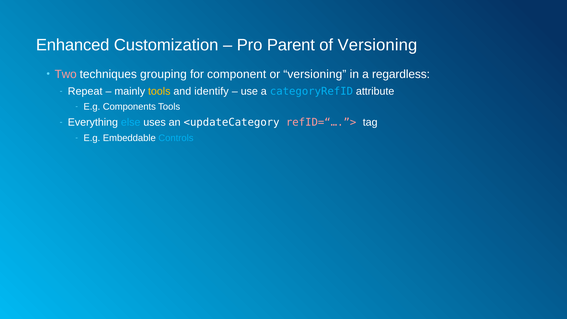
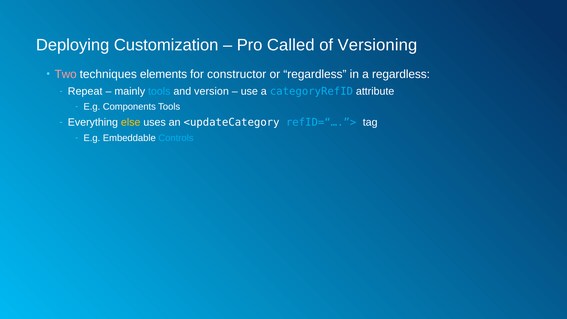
Enhanced: Enhanced -> Deploying (73, 45)
Parent: Parent -> Called (291, 45)
grouping: grouping -> elements (164, 74)
component: component -> constructor (237, 74)
or versioning: versioning -> regardless (315, 74)
tools colour: yellow -> light blue (159, 91)
identify: identify -> version (211, 91)
else colour: light blue -> yellow (131, 122)
refID=“….”> colour: pink -> light blue (321, 122)
